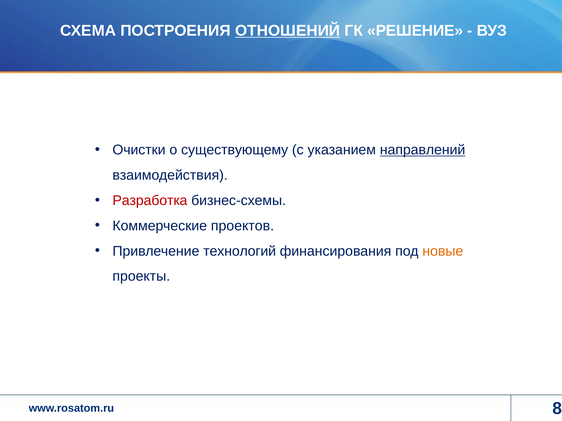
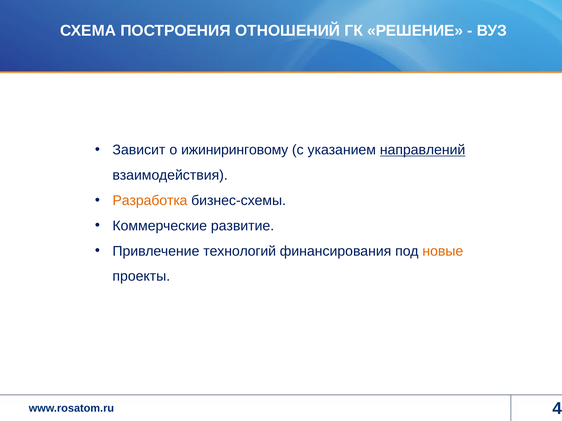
ОТНОШЕНИЙ underline: present -> none (288, 31)
Очистки: Очистки -> Зависит (139, 150)
существующему: существующему -> ижиниринговому (235, 150)
Разработка colour: red -> orange (150, 201)
проектов: проектов -> развитие (243, 226)
8: 8 -> 4 (557, 409)
